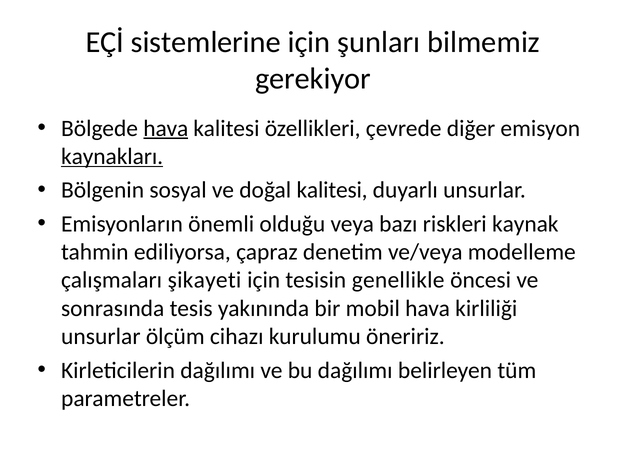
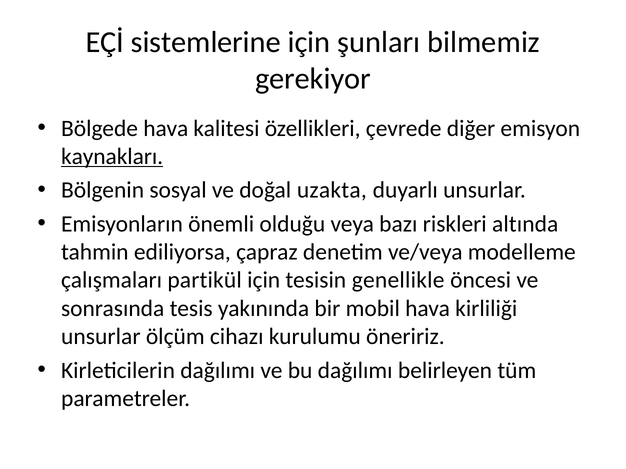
hava underline: present -> none (166, 128)
doğal kalitesi: kalitesi -> uzakta (332, 190)
kaynak: kaynak -> altında (525, 224)
şikayeti: şikayeti -> partikül (205, 281)
